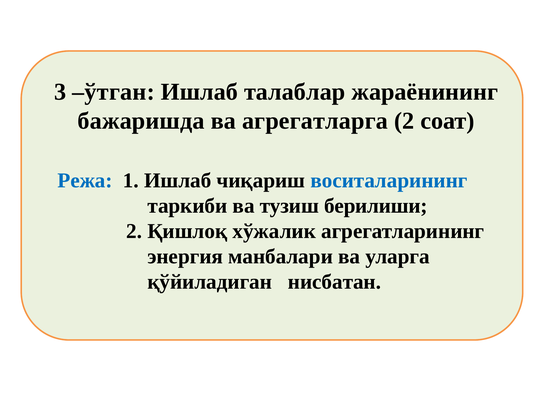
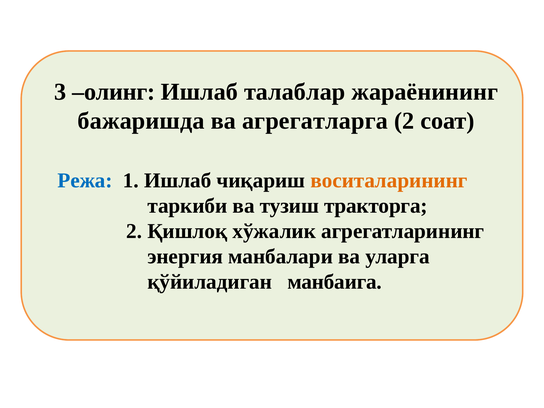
ўтган: ўтган -> олинг (114, 92)
воситаларининг colour: blue -> orange (389, 180)
берилиши: берилиши -> тракторга (376, 206)
нисбатан: нисбатан -> манбаига (335, 282)
